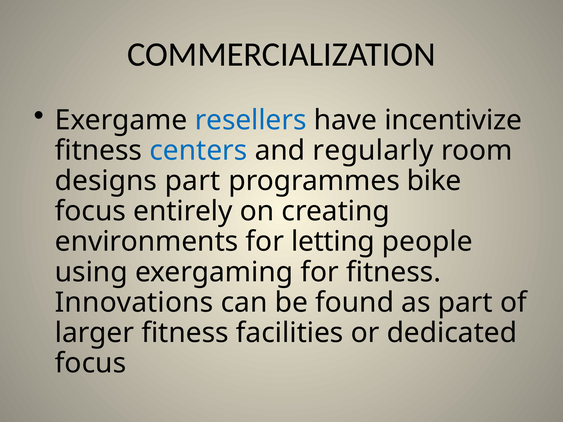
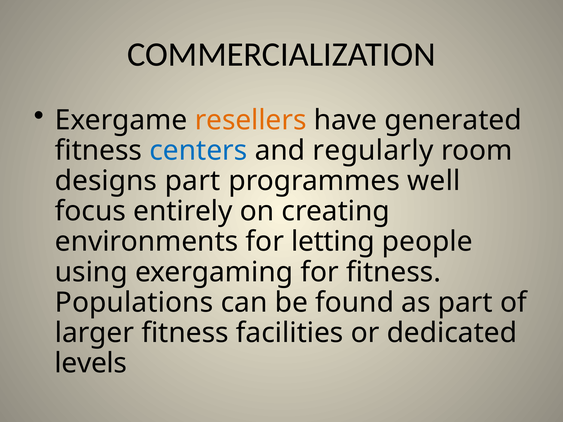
resellers colour: blue -> orange (251, 120)
incentivize: incentivize -> generated (453, 120)
bike: bike -> well (434, 181)
Innovations: Innovations -> Populations (134, 303)
focus: focus -> levels (91, 363)
